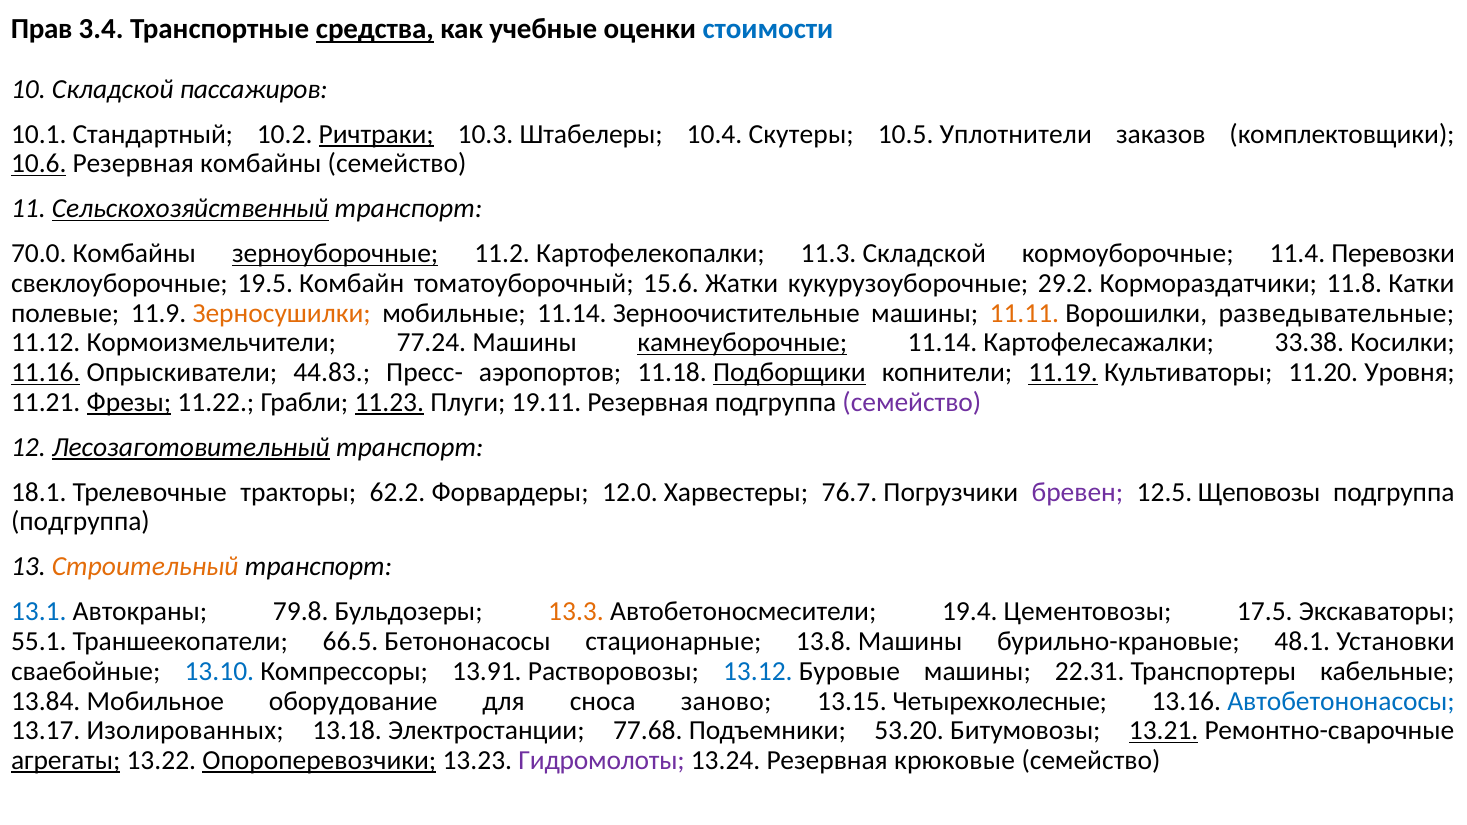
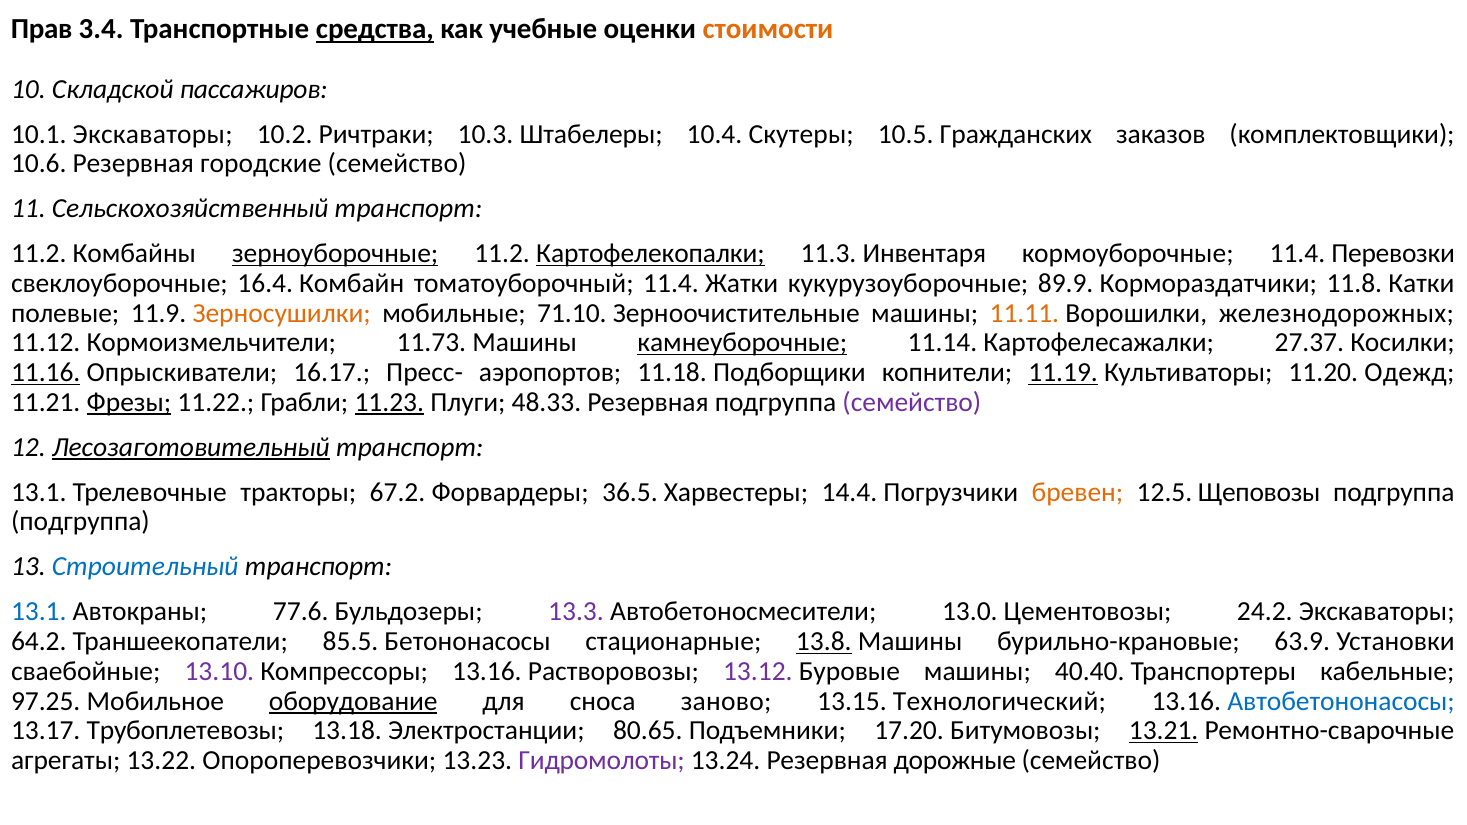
стоимости colour: blue -> orange (768, 29)
10.1 Стандартный: Стандартный -> Экскаваторы (153, 134)
Ричтраки underline: present -> none (376, 134)
Уплотнители: Уплотнители -> Гражданских (1016, 134)
10.6 underline: present -> none (39, 164)
Резервная комбайны: комбайны -> городские (261, 164)
Сельскохозяйственный underline: present -> none (190, 209)
70.0: 70.0 -> 11.2 (39, 254)
Картофелекопалки underline: none -> present (650, 254)
11.3 Складской: Складской -> Инвентаря (924, 254)
19.5: 19.5 -> 16.4 (265, 283)
томатоуборочный 15.6: 15.6 -> 11.4 (671, 283)
29.2: 29.2 -> 89.9 (1066, 283)
мобильные 11.14: 11.14 -> 71.10 (572, 313)
разведывательные: разведывательные -> железнодорожных (1336, 313)
77.24: 77.24 -> 11.73 (431, 343)
33.38: 33.38 -> 27.37 (1309, 343)
44.83: 44.83 -> 16.17 (332, 373)
Подборщики underline: present -> none (789, 373)
Уровня: Уровня -> Одежд (1409, 373)
19.11: 19.11 -> 48.33 (546, 402)
18.1: 18.1 -> 13.1 (39, 492)
62.2: 62.2 -> 67.2 (398, 492)
12.0: 12.0 -> 36.5 (630, 492)
76.7: 76.7 -> 14.4 (849, 492)
бревен colour: purple -> orange (1077, 492)
Строительный colour: orange -> blue (145, 567)
79.8: 79.8 -> 77.6 (301, 612)
13.3 colour: orange -> purple (576, 612)
19.4: 19.4 -> 13.0 (970, 612)
17.5: 17.5 -> 24.2 (1265, 612)
55.1: 55.1 -> 64.2 (39, 642)
66.5: 66.5 -> 85.5 (351, 642)
13.8 underline: none -> present (824, 642)
48.1: 48.1 -> 63.9 (1302, 642)
13.10 colour: blue -> purple (219, 671)
Компрессоры 13.91: 13.91 -> 13.16 (487, 671)
13.12 colour: blue -> purple (758, 671)
22.31: 22.31 -> 40.40 (1090, 671)
13.84: 13.84 -> 97.25 (46, 701)
оборудование underline: none -> present (353, 701)
Четырехколесные: Четырехколесные -> Технологический (1000, 701)
Изолированных: Изолированных -> Трубоплетевозы (185, 731)
77.68: 77.68 -> 80.65 (648, 731)
53.20: 53.20 -> 17.20 (909, 731)
агрегаты underline: present -> none (66, 761)
Опороперевозчики underline: present -> none (319, 761)
крюковые: крюковые -> дорожные (955, 761)
